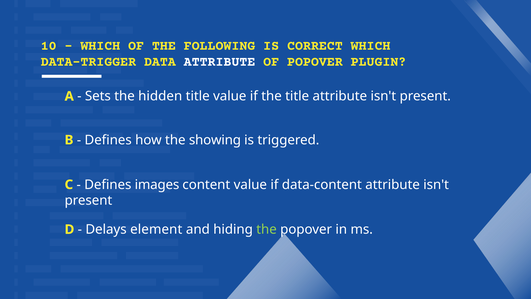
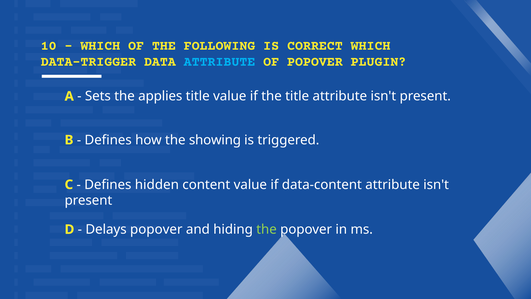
ATTRIBUTE colour: white -> light blue (220, 61)
hidden: hidden -> applies (160, 96)
images: images -> hidden (157, 184)
Delays element: element -> popover (156, 229)
